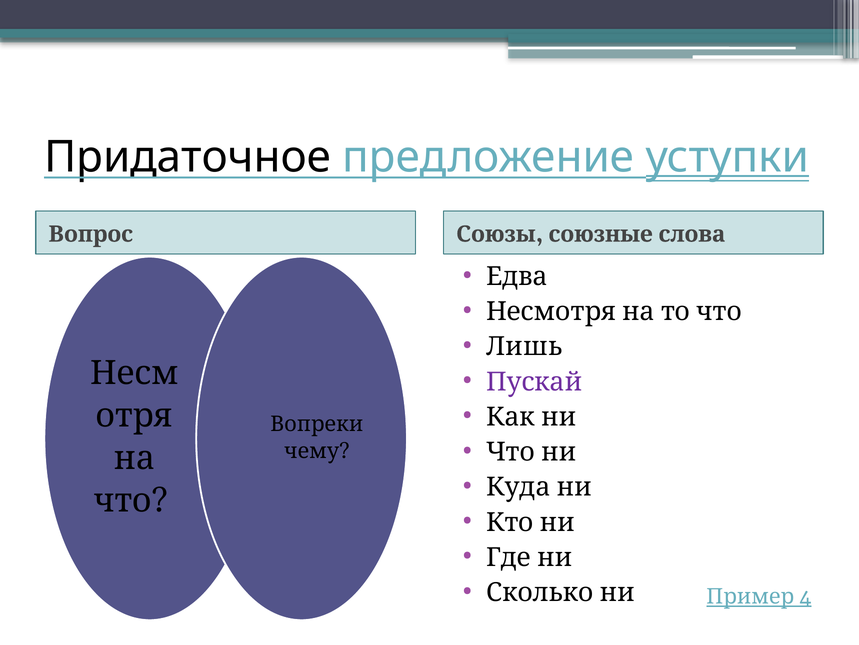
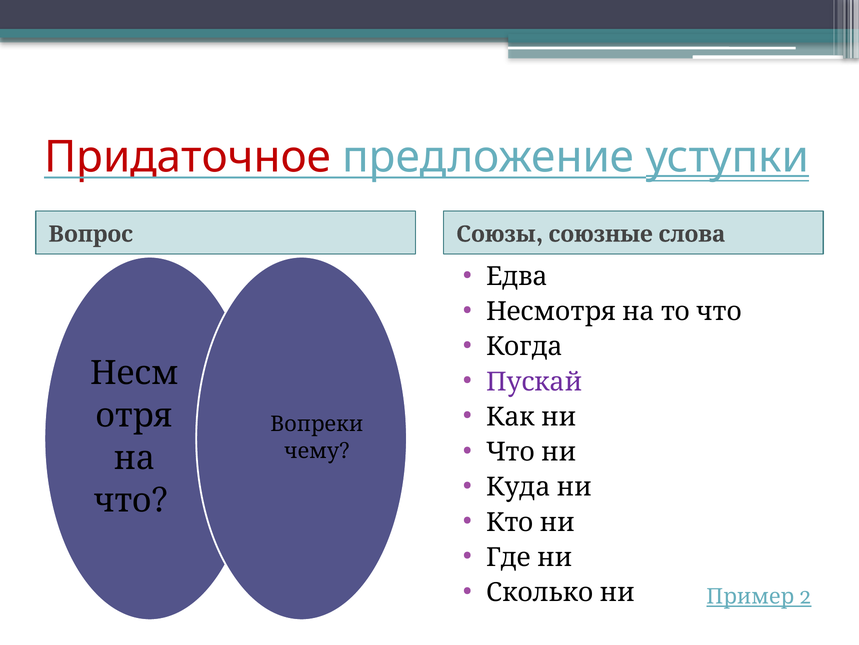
Придаточное colour: black -> red (188, 157)
Лишь: Лишь -> Когда (524, 346)
4: 4 -> 2 (805, 596)
